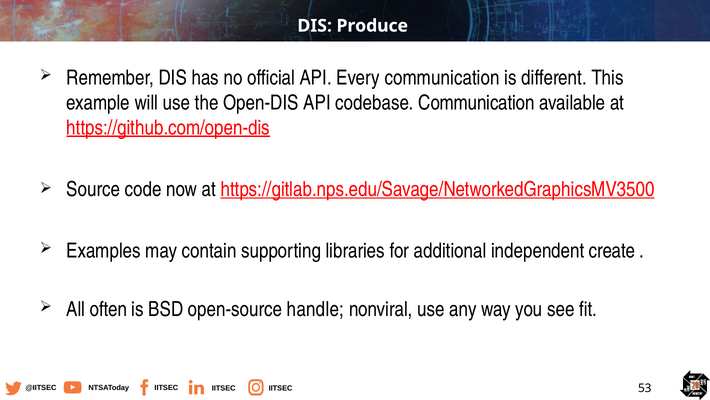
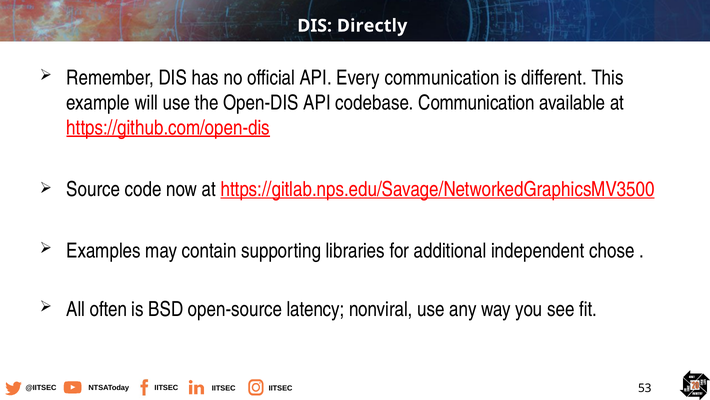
Produce: Produce -> Directly (372, 26)
create: create -> chose (612, 251)
handle: handle -> latency (316, 309)
